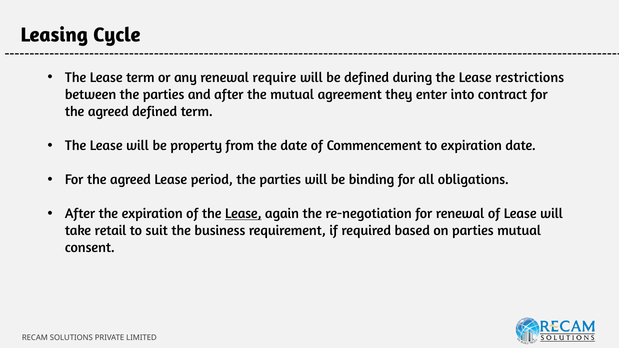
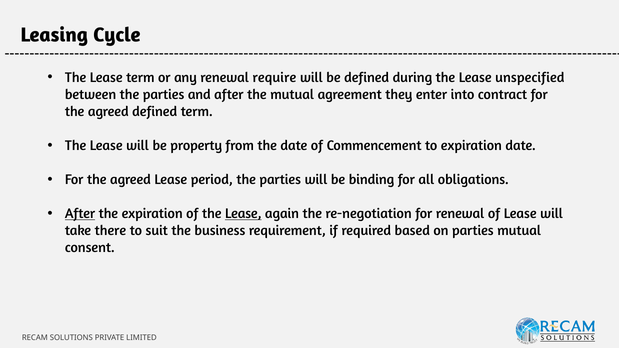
restrictions: restrictions -> unspecified (530, 78)
After underline: none -> present (80, 214)
retail: retail -> there (110, 231)
